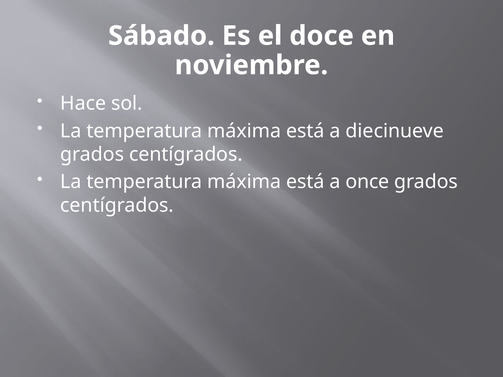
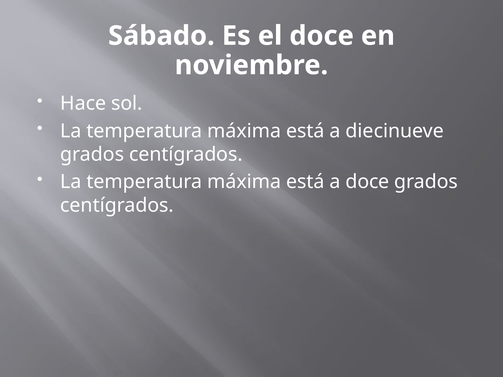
a once: once -> doce (367, 182)
